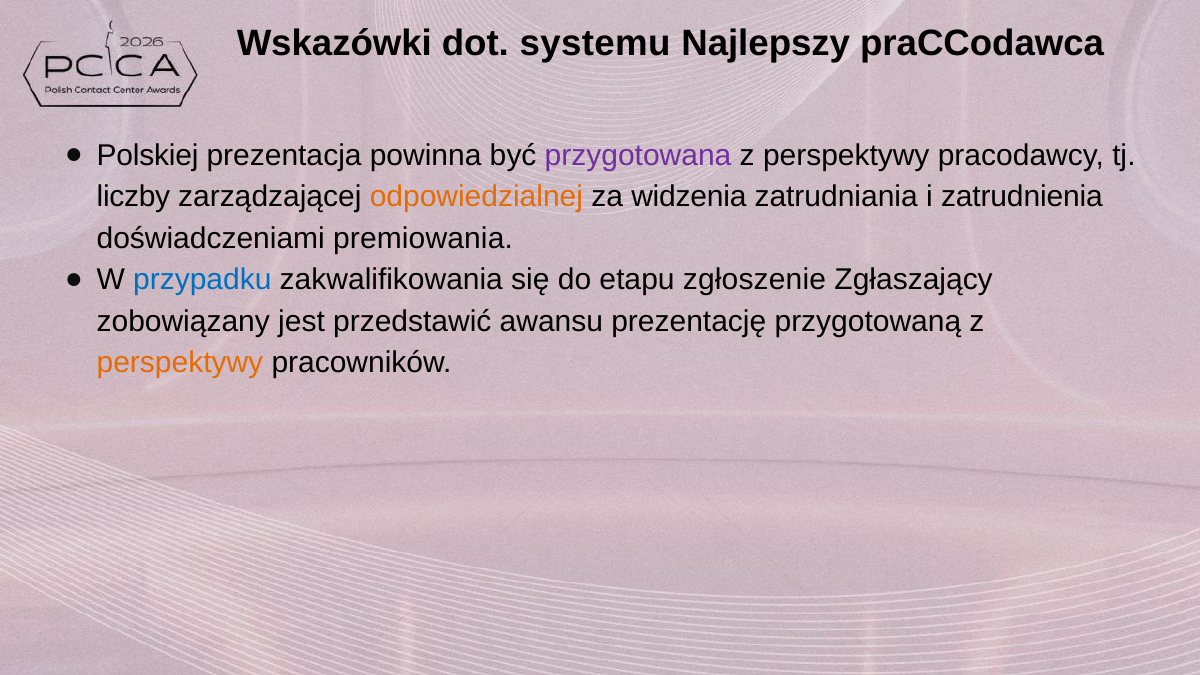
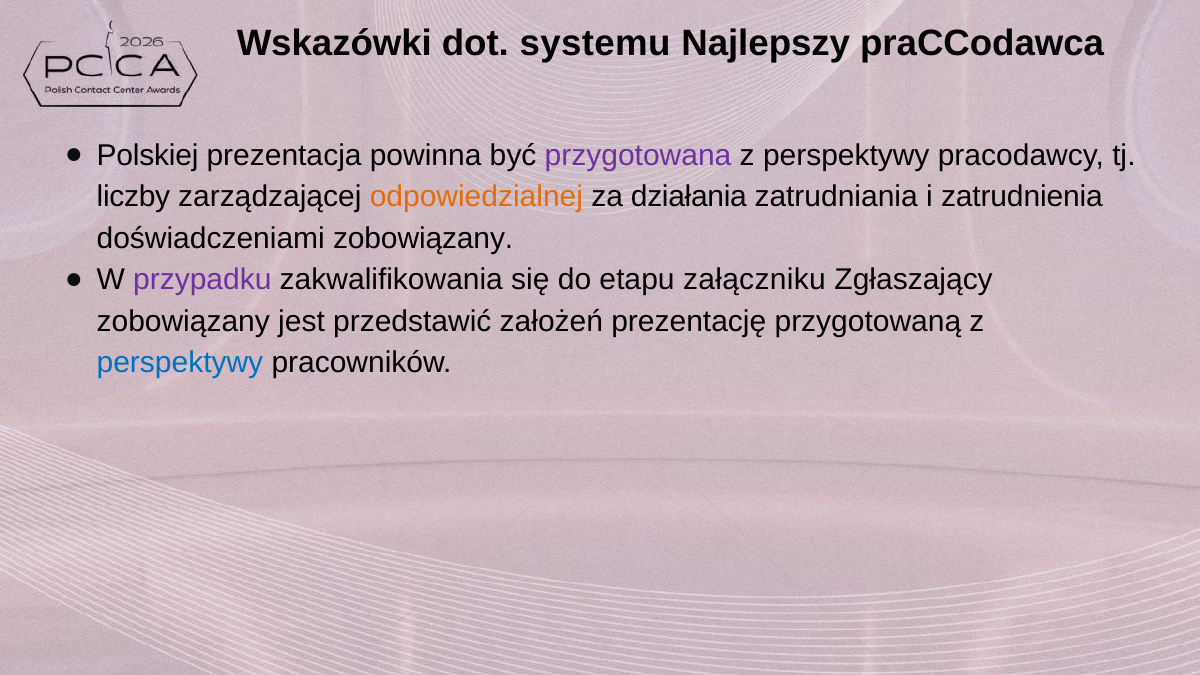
widzenia: widzenia -> działania (689, 197)
doświadczeniami premiowania: premiowania -> zobowiązany (423, 238)
przypadku colour: blue -> purple (202, 280)
zgłoszenie: zgłoszenie -> załączniku (754, 280)
awansu: awansu -> założeń (551, 321)
perspektywy colour: orange -> blue (180, 363)
